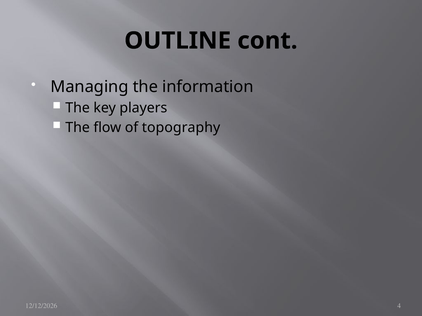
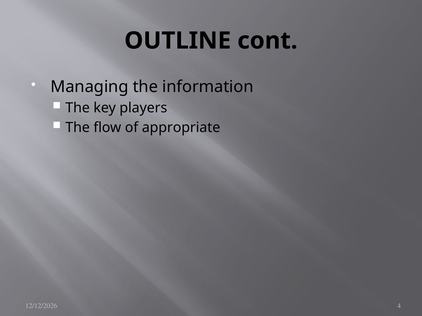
topography: topography -> appropriate (181, 128)
